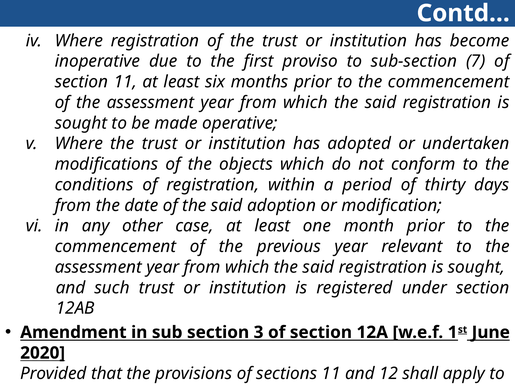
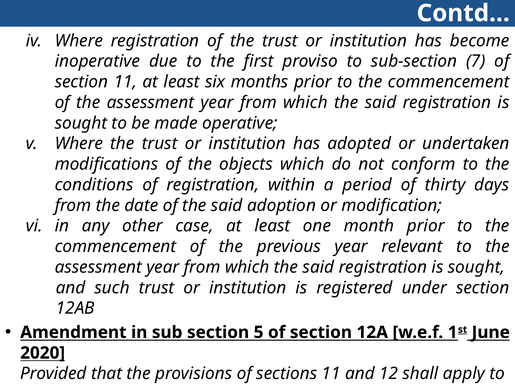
3: 3 -> 5 (259, 333)
